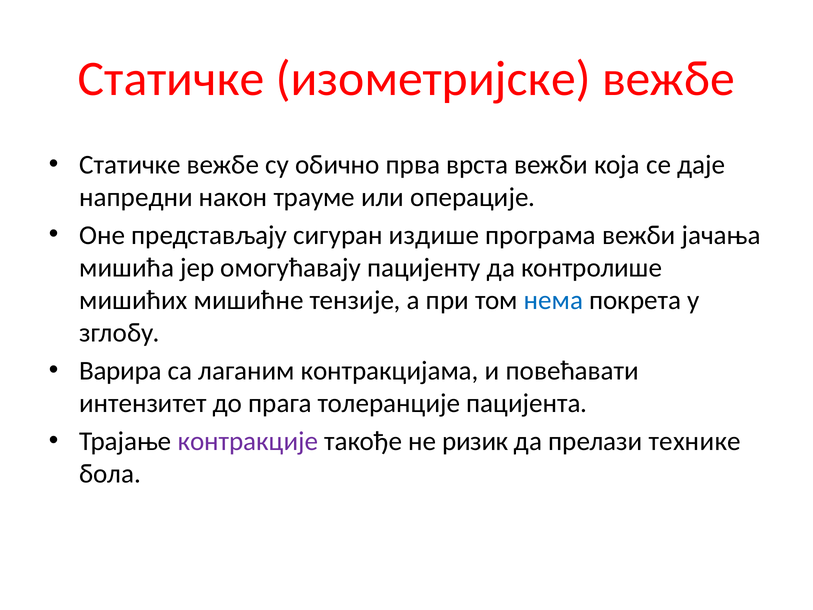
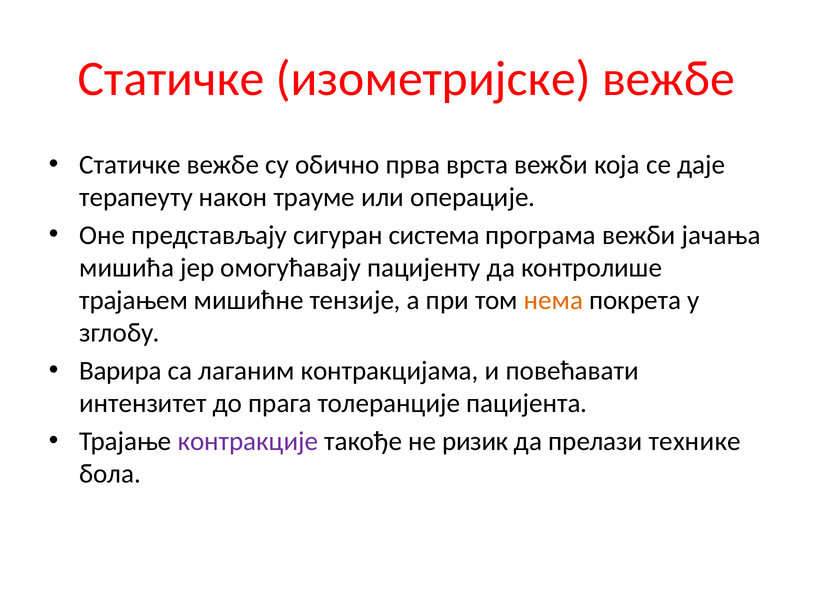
напредни: напредни -> терапеуту (136, 197)
издише: издише -> система (434, 235)
мишићих: мишићих -> трајањем (134, 300)
нема colour: blue -> orange (553, 300)
